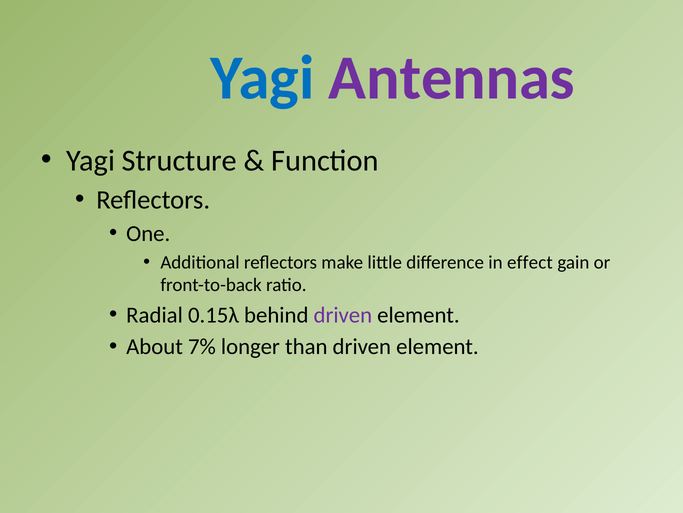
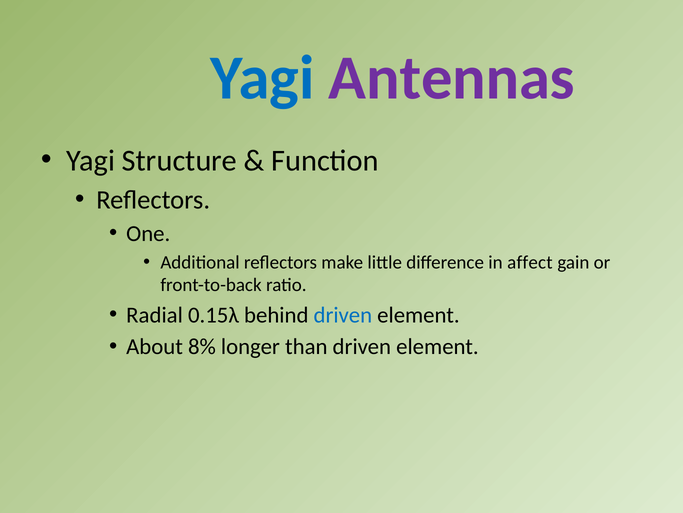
effect: effect -> affect (530, 262)
driven colour: purple -> blue (343, 315)
7%: 7% -> 8% (202, 346)
